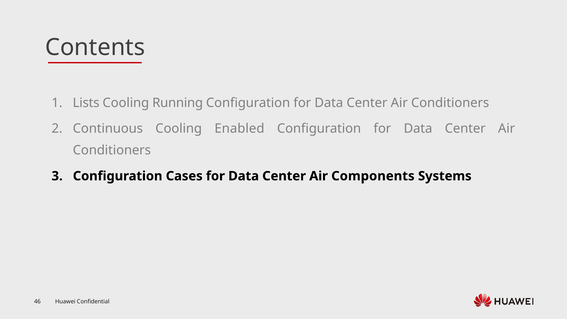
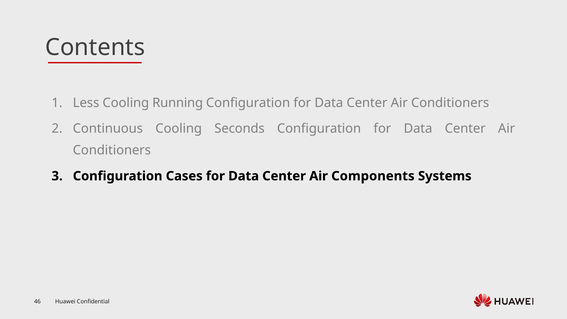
Lists: Lists -> Less (86, 103)
Enabled: Enabled -> Seconds (240, 129)
